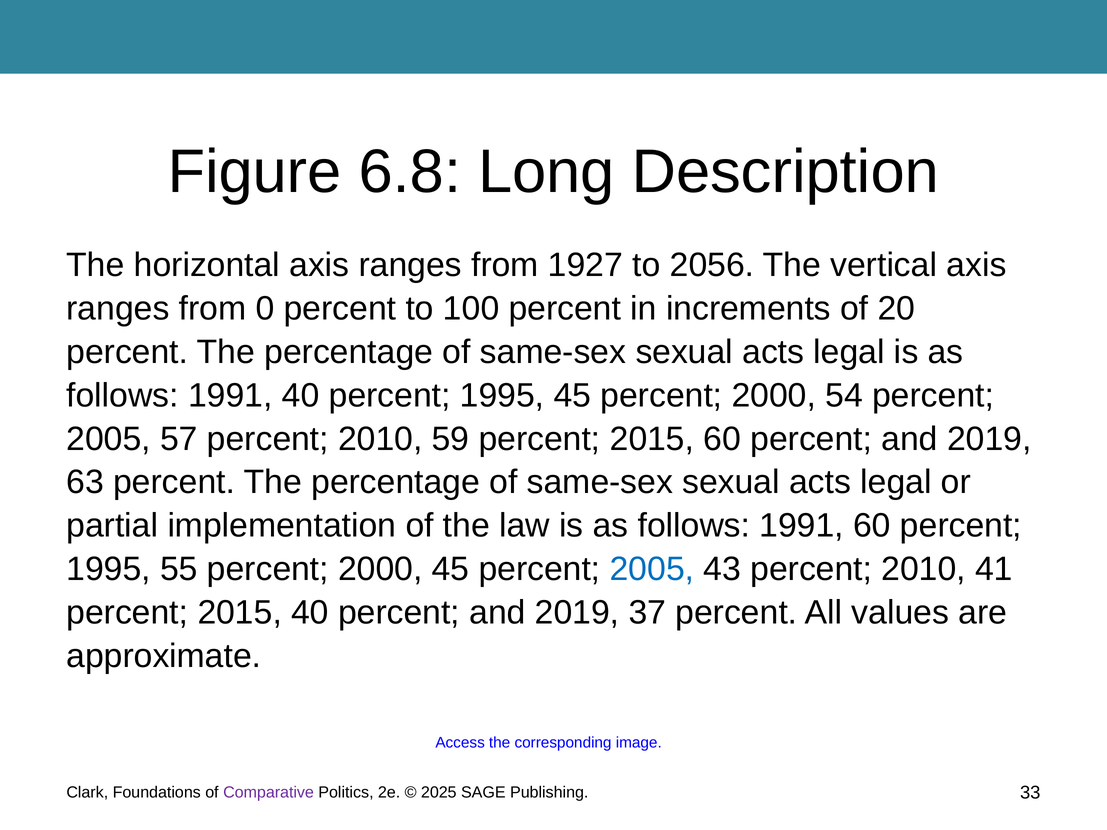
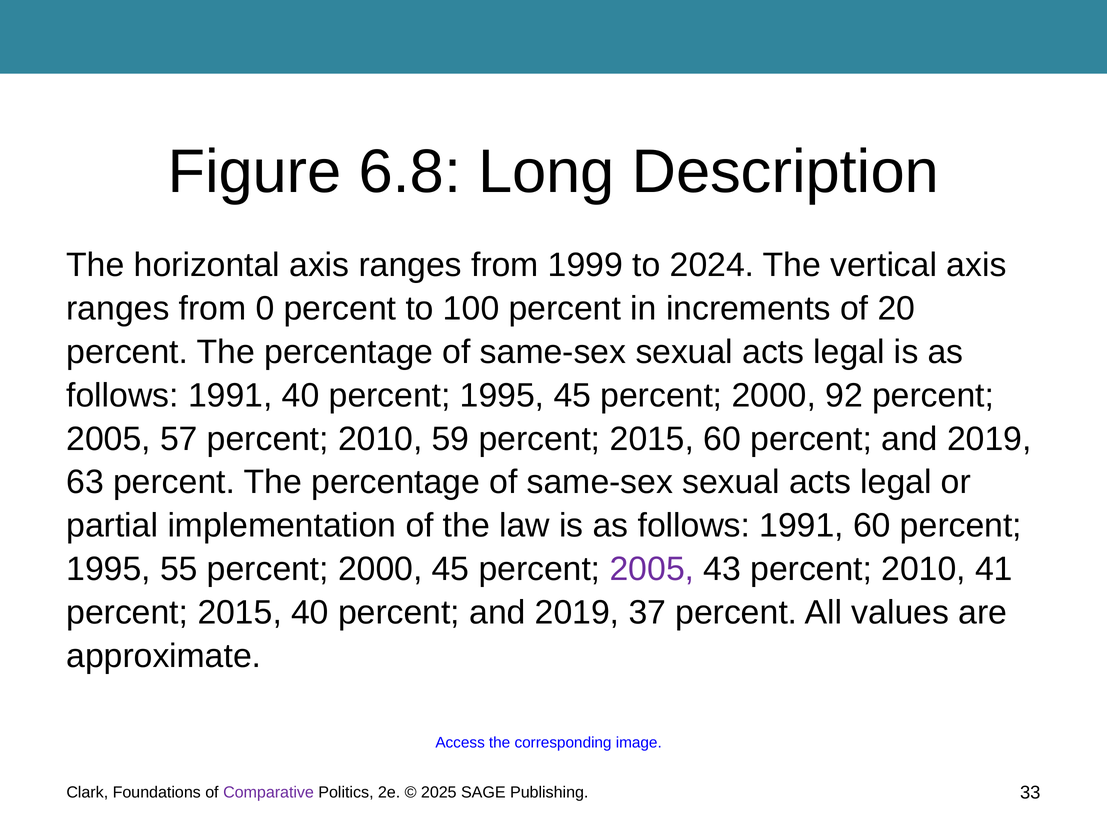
1927: 1927 -> 1999 (585, 265)
2056: 2056 -> 2024 (712, 265)
54: 54 -> 92 (844, 396)
2005 colour: blue -> purple (652, 569)
